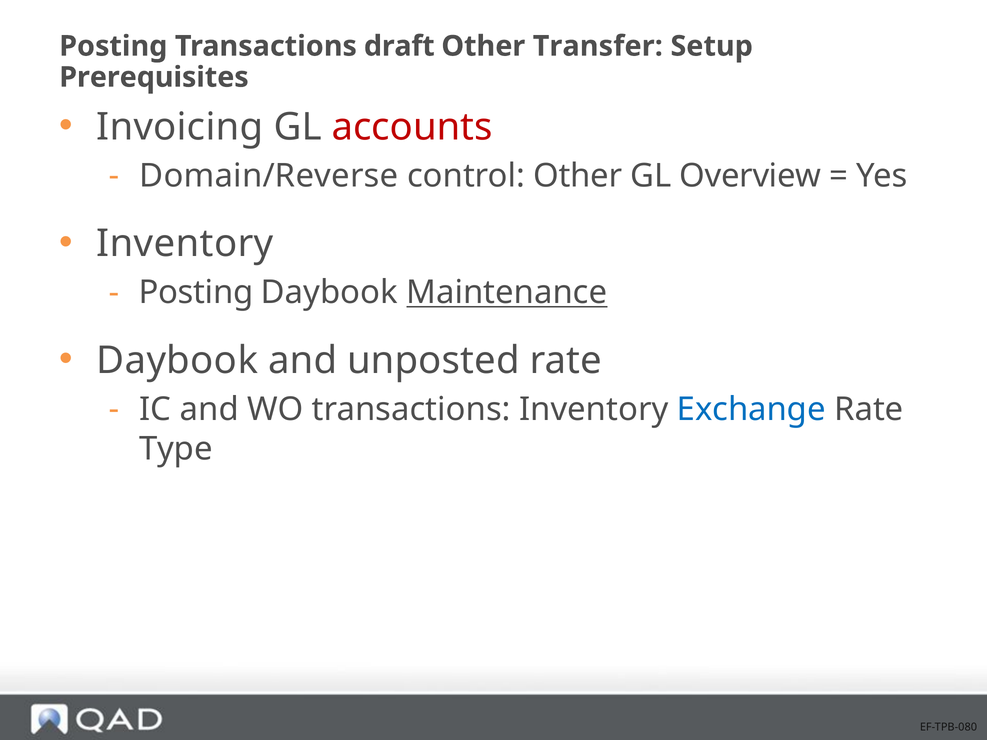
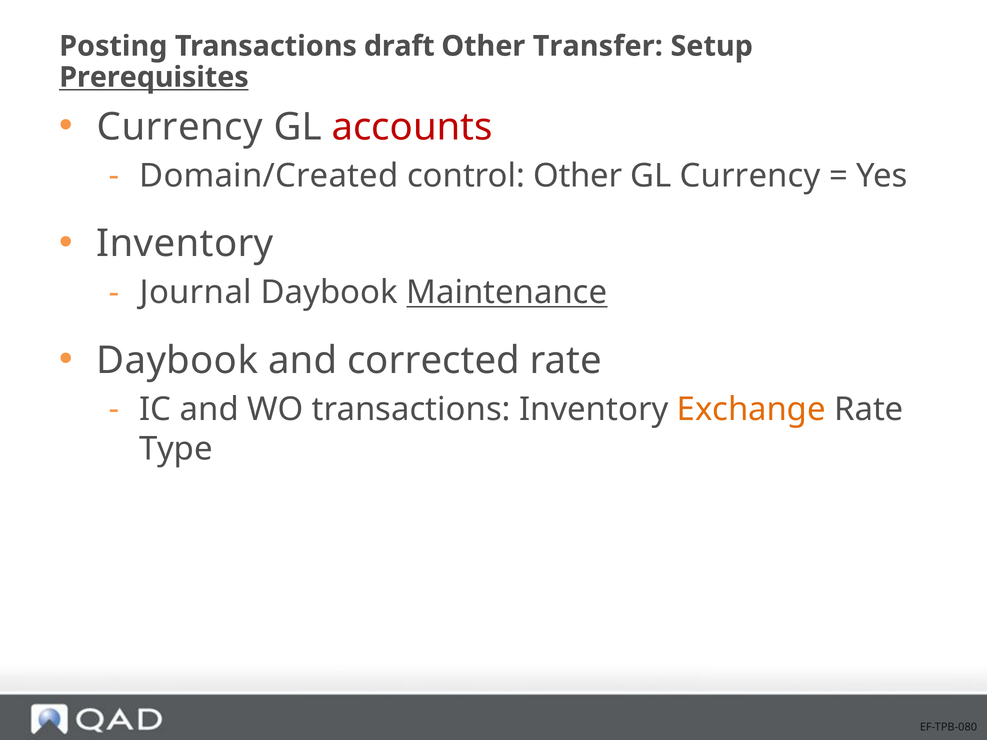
Prerequisites underline: none -> present (154, 77)
Invoicing: Invoicing -> Currency (180, 127)
Domain/Reverse: Domain/Reverse -> Domain/Created (269, 176)
GL Overview: Overview -> Currency (750, 176)
Posting: Posting -> Journal (196, 293)
unposted: unposted -> corrected (433, 361)
Exchange colour: blue -> orange (751, 410)
